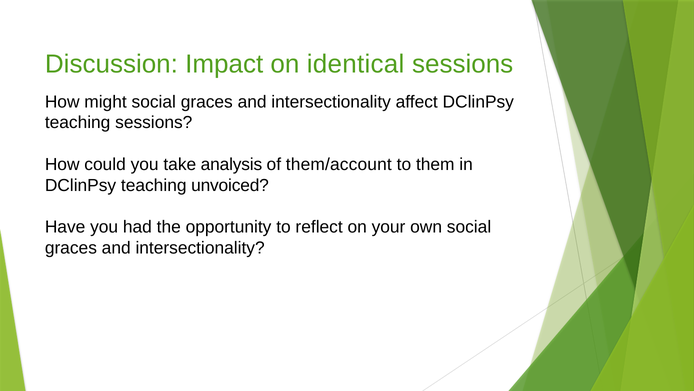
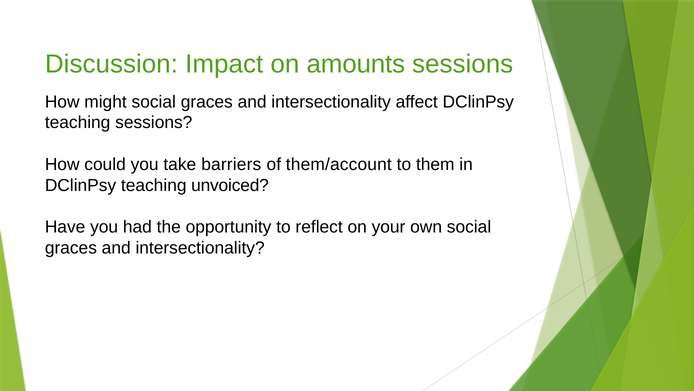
identical: identical -> amounts (356, 64)
analysis: analysis -> barriers (231, 164)
